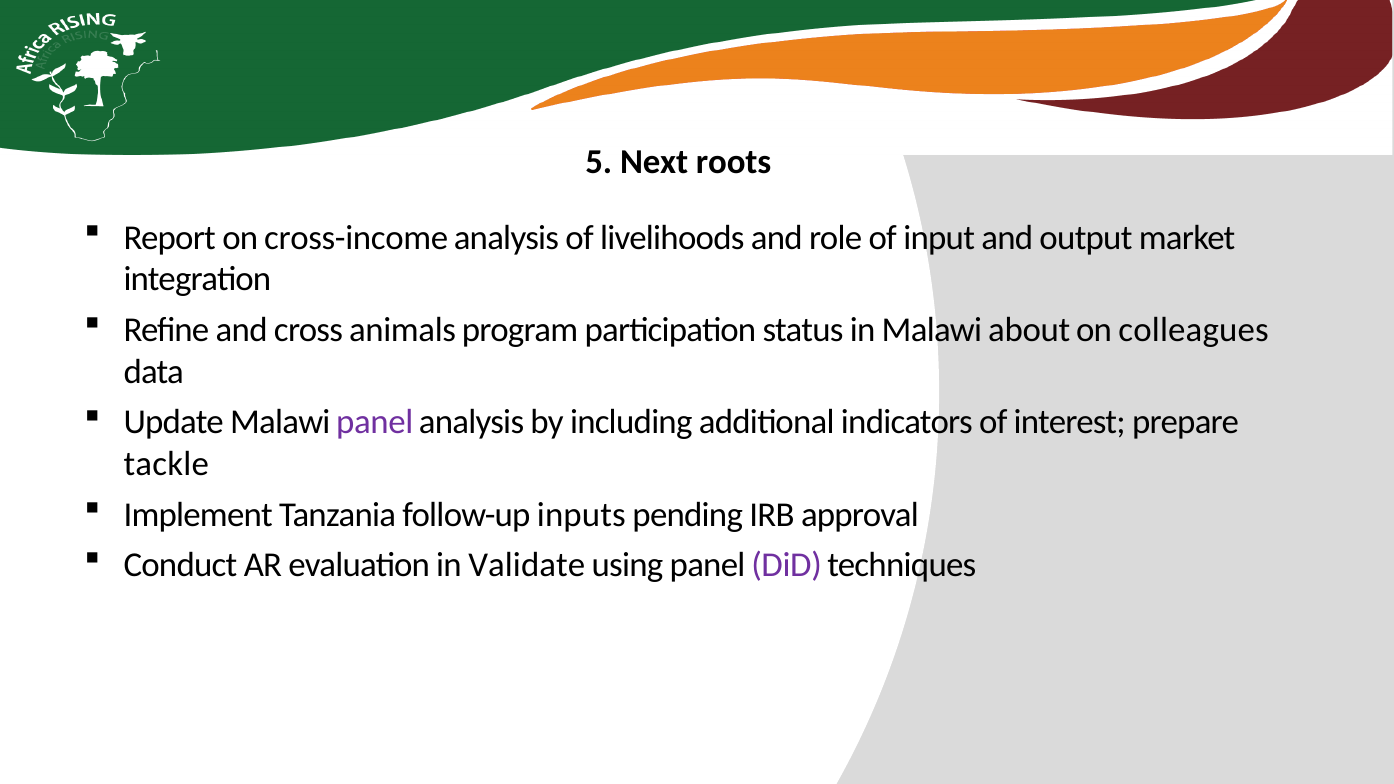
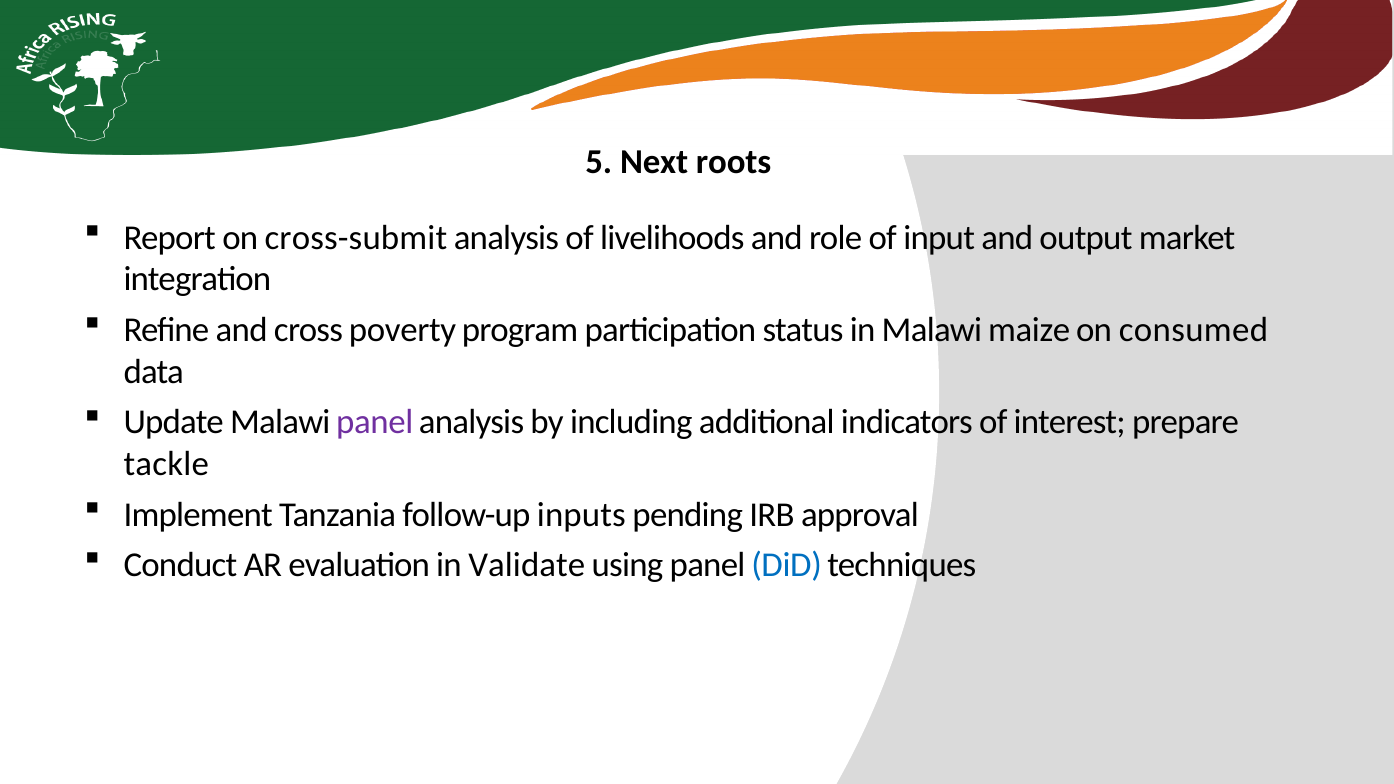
cross-income: cross-income -> cross-submit (356, 238)
animals: animals -> poverty (403, 330)
about: about -> maize (1029, 330)
colleagues: colleagues -> consumed (1193, 330)
DiD colour: purple -> blue (787, 565)
